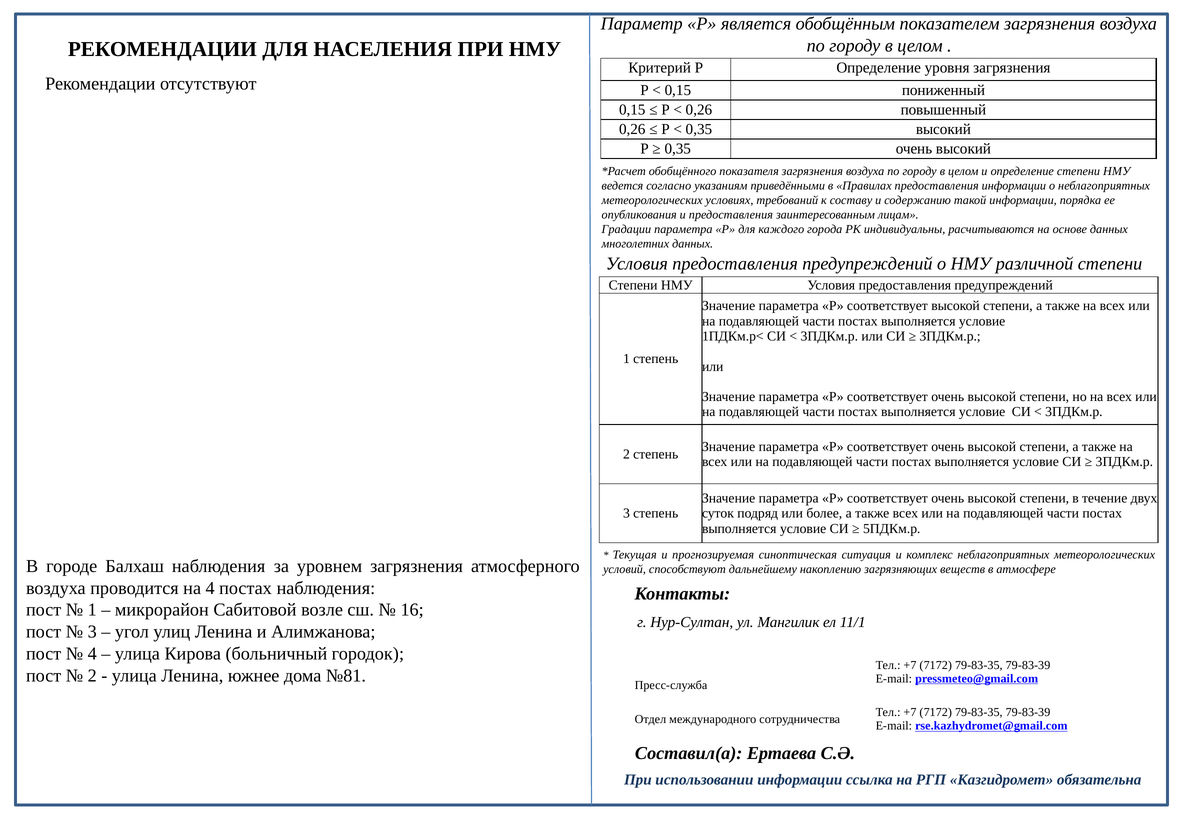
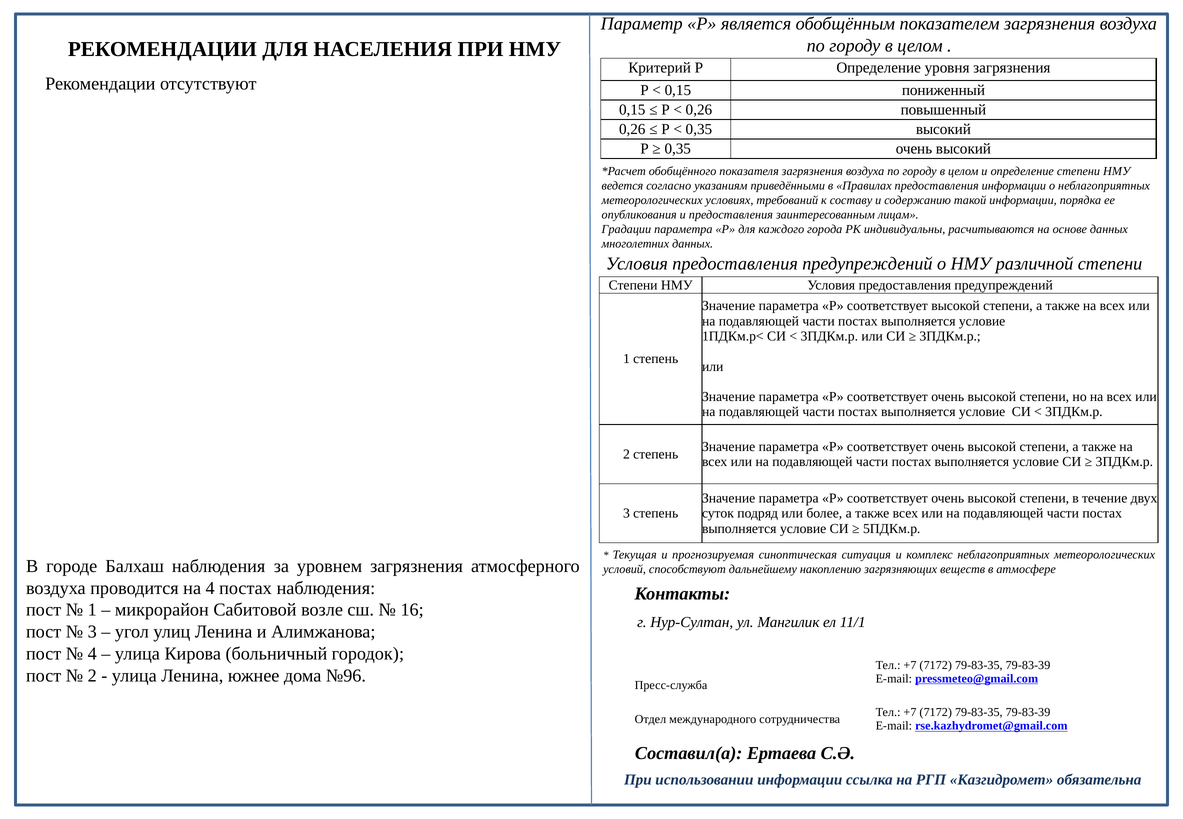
№81: №81 -> №96 (346, 676)
